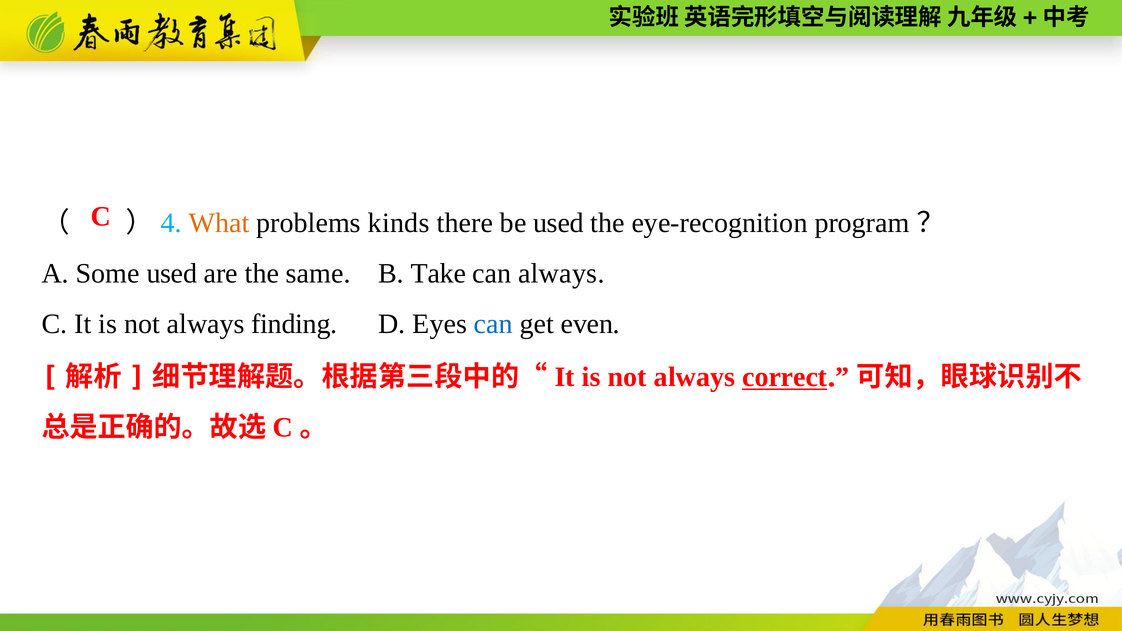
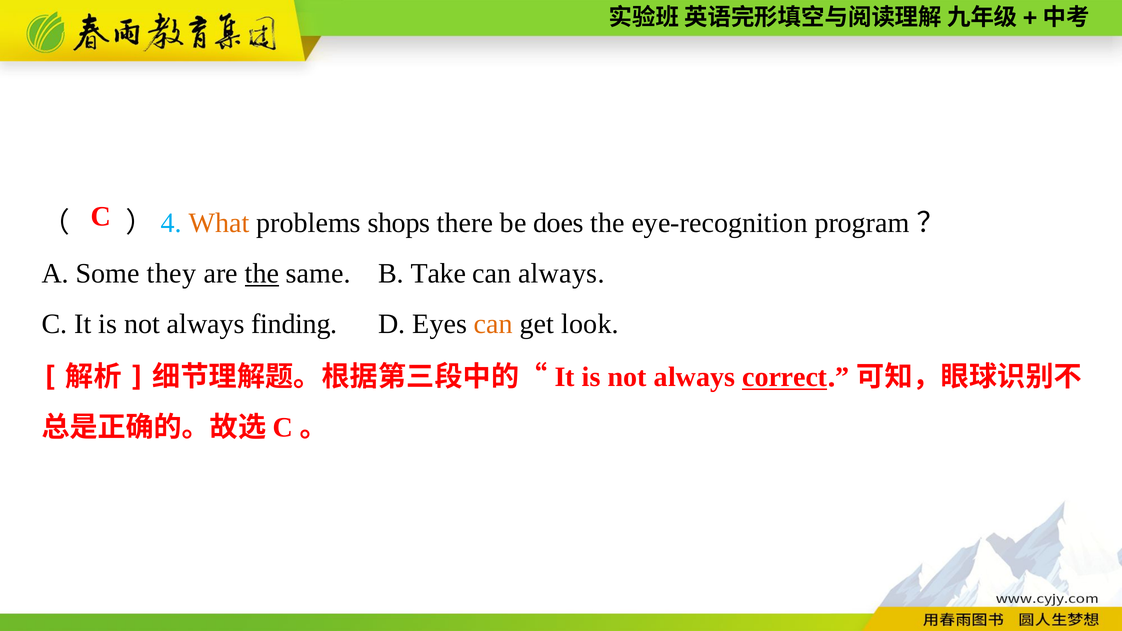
kinds: kinds -> shops (399, 223)
be used: used -> does (559, 223)
Some used: used -> they (172, 274)
the underline: none -> present (262, 274)
can colour: blue -> orange (493, 324)
even: even -> look (590, 324)
